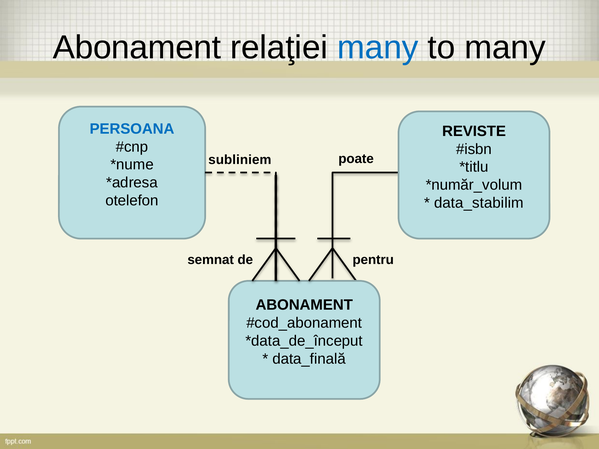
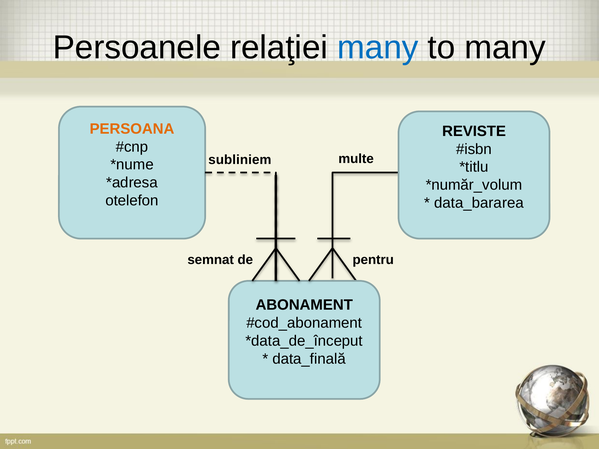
Abonament: Abonament -> Persoanele (137, 47)
PERSOANA colour: blue -> orange (132, 129)
poate: poate -> multe (356, 159)
data_stabilim: data_stabilim -> data_bararea (479, 203)
